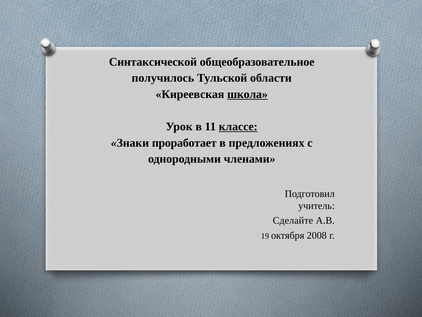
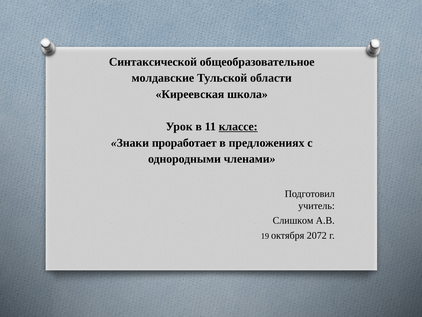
получилось: получилось -> молдавские (163, 78)
школа underline: present -> none (247, 94)
Сделайте: Сделайте -> Слишком (293, 220)
2008: 2008 -> 2072 (317, 235)
